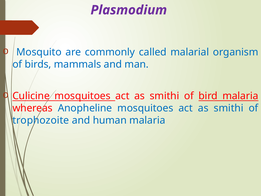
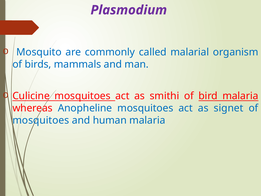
smithi: smithi -> signet (229, 108)
trophozoite: trophozoite -> mosquitoes (41, 120)
